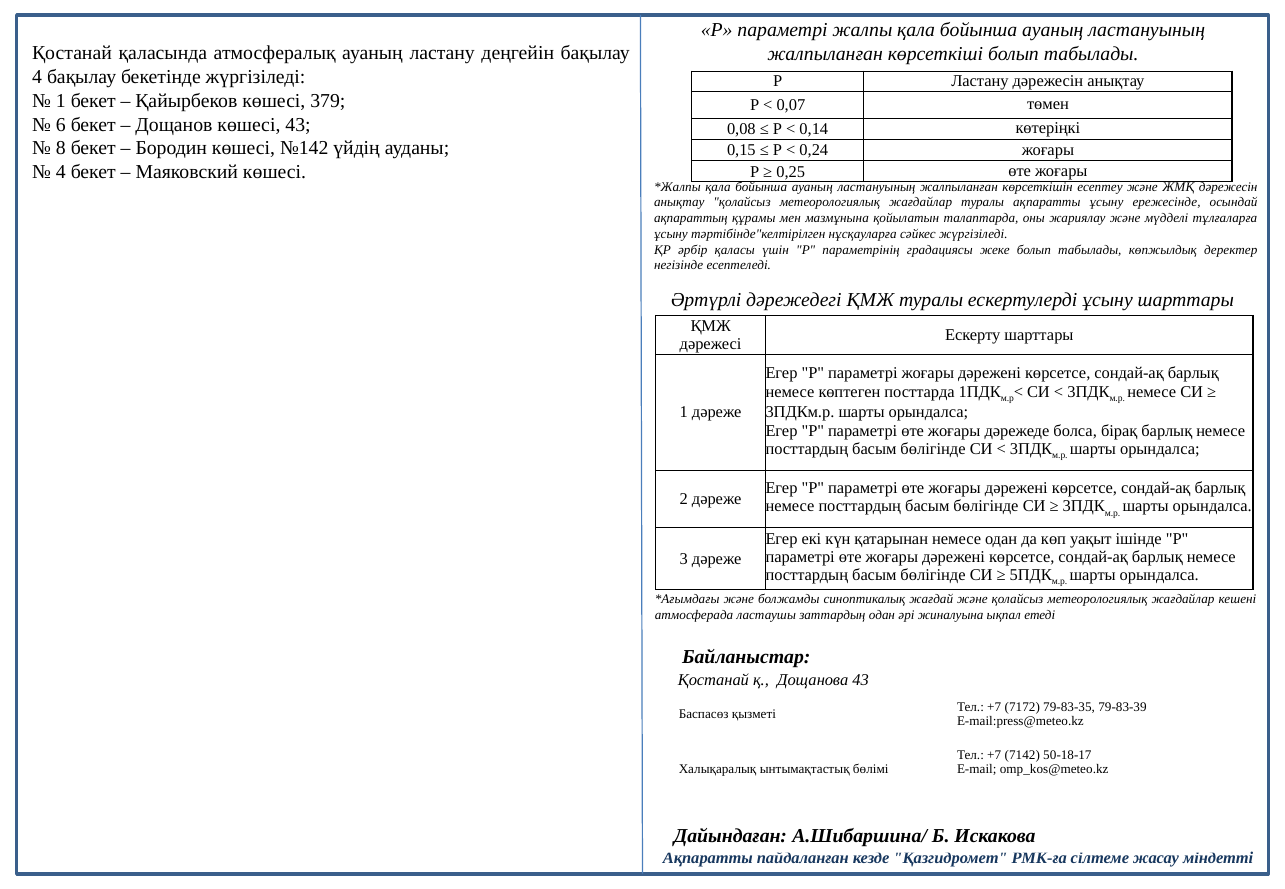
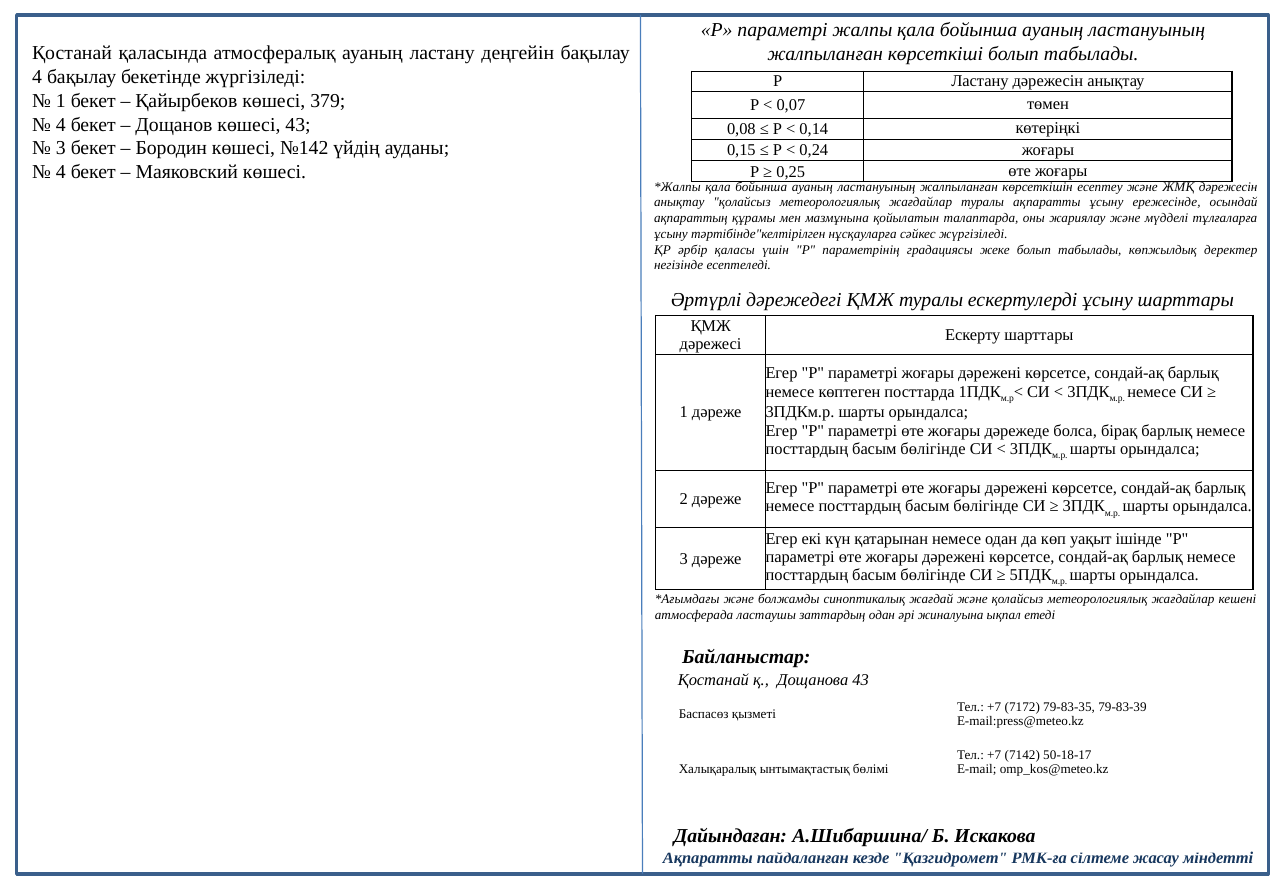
6: 6 -> 4 (61, 125)
8: 8 -> 3 (61, 148)
